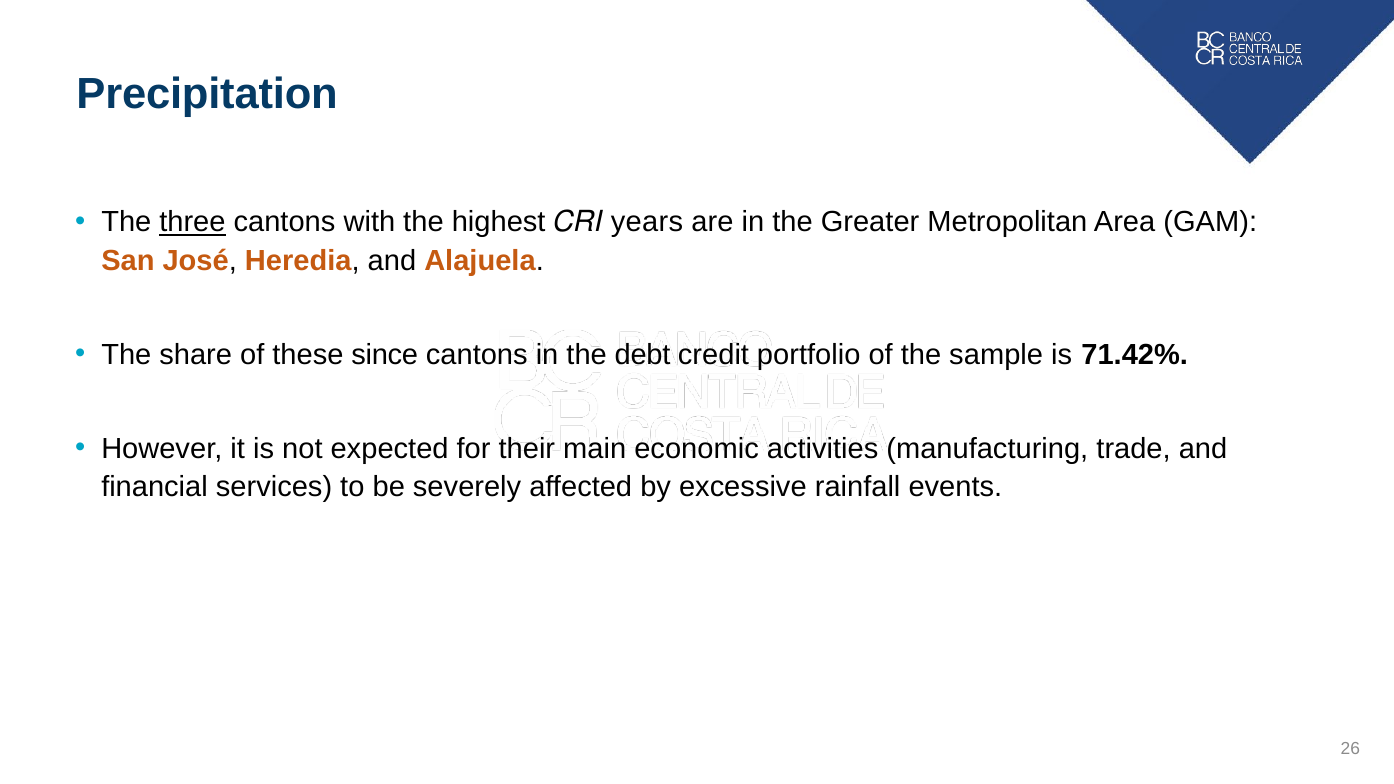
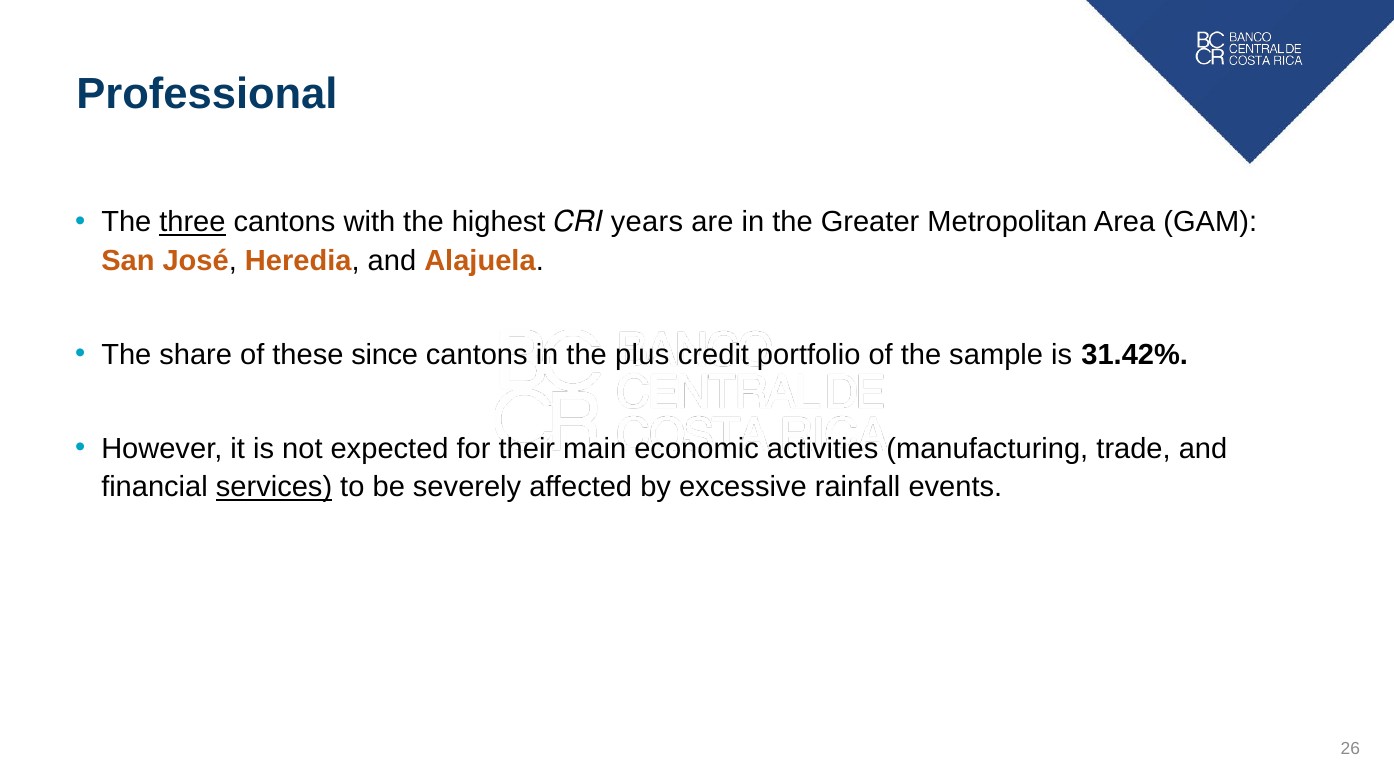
Precipitation: Precipitation -> Professional (207, 94)
debt: debt -> plus (642, 355)
71.42%: 71.42% -> 31.42% (1135, 355)
services underline: none -> present (274, 487)
